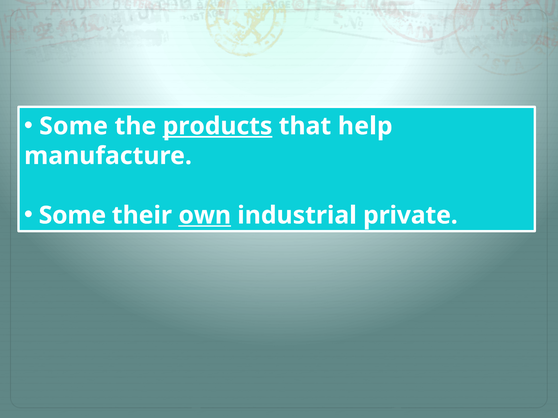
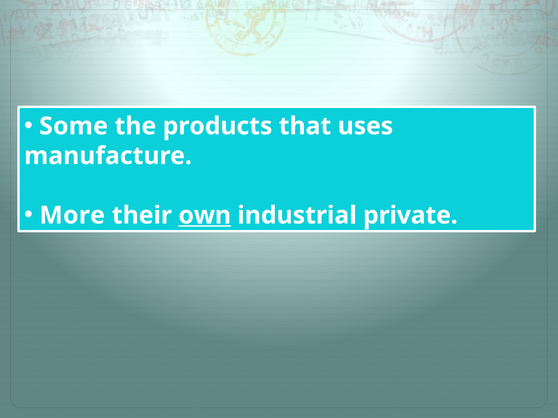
products underline: present -> none (218, 126)
help: help -> uses (365, 126)
Some: Some -> More (72, 216)
